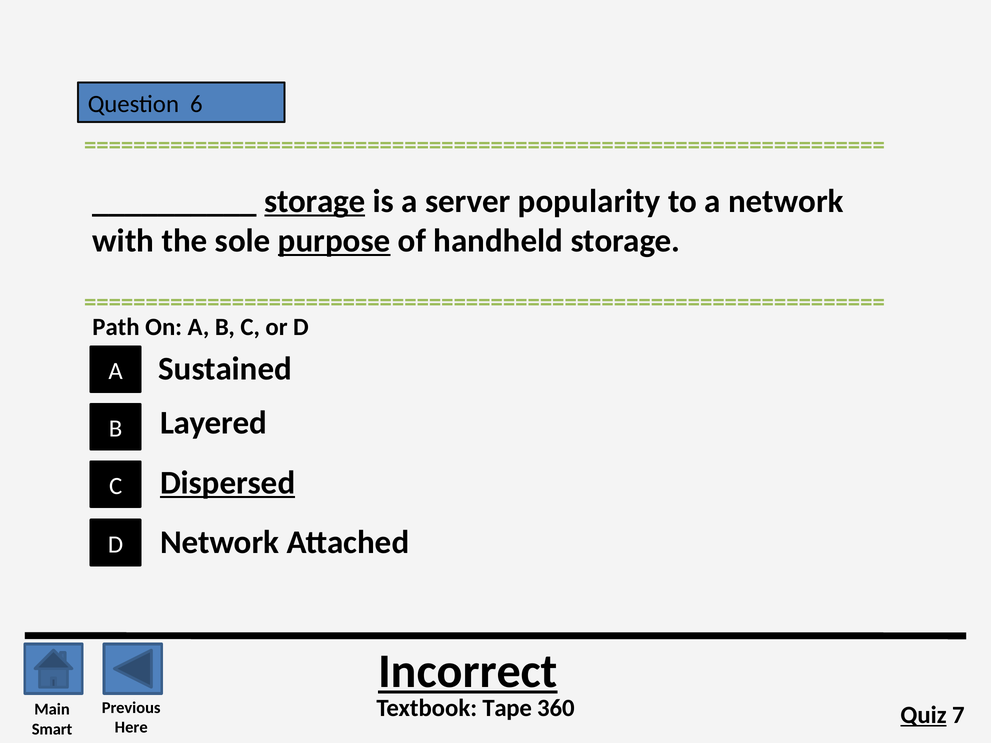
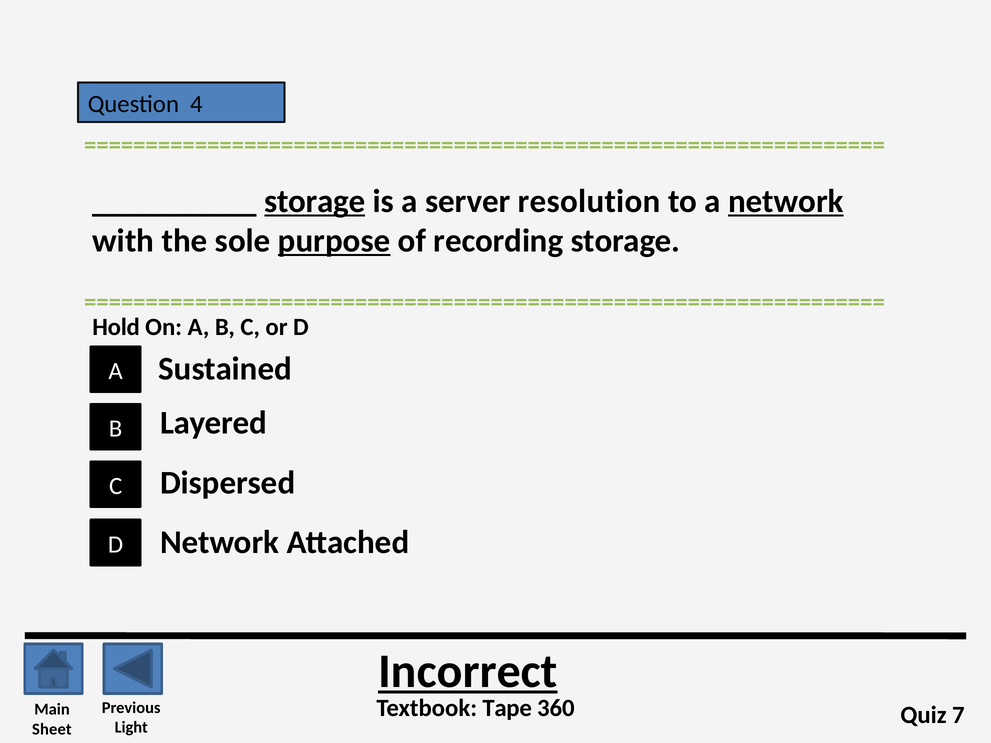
6: 6 -> 4 (196, 104)
popularity: popularity -> resolution (589, 201)
network underline: none -> present (786, 201)
handheld: handheld -> recording (498, 241)
Path: Path -> Hold (116, 327)
Dispersed underline: present -> none (228, 483)
Quiz underline: present -> none (924, 715)
Here: Here -> Light (131, 728)
Smart: Smart -> Sheet (52, 729)
